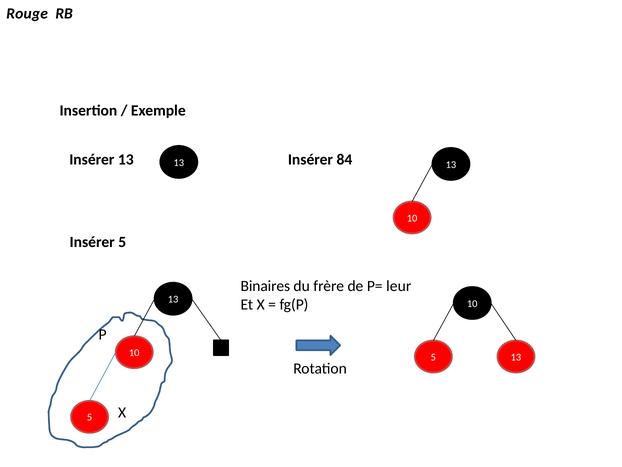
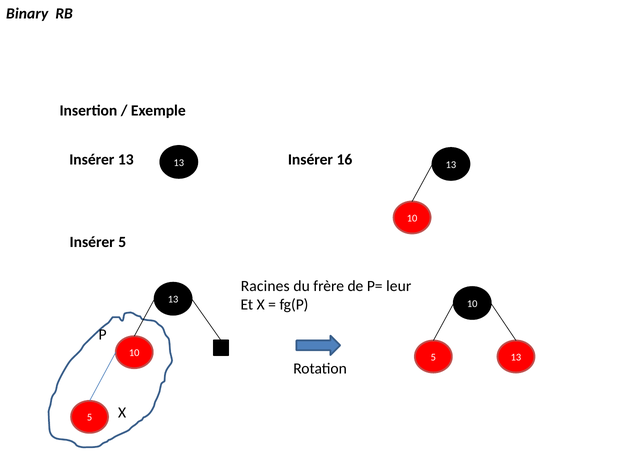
Rouge: Rouge -> Binary (27, 13)
84: 84 -> 16 (344, 159)
Binaires: Binaires -> Racines (265, 286)
